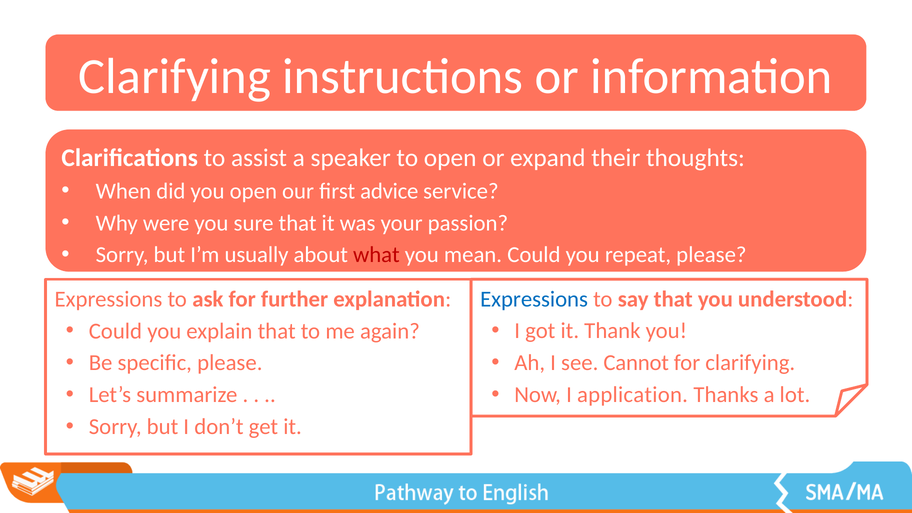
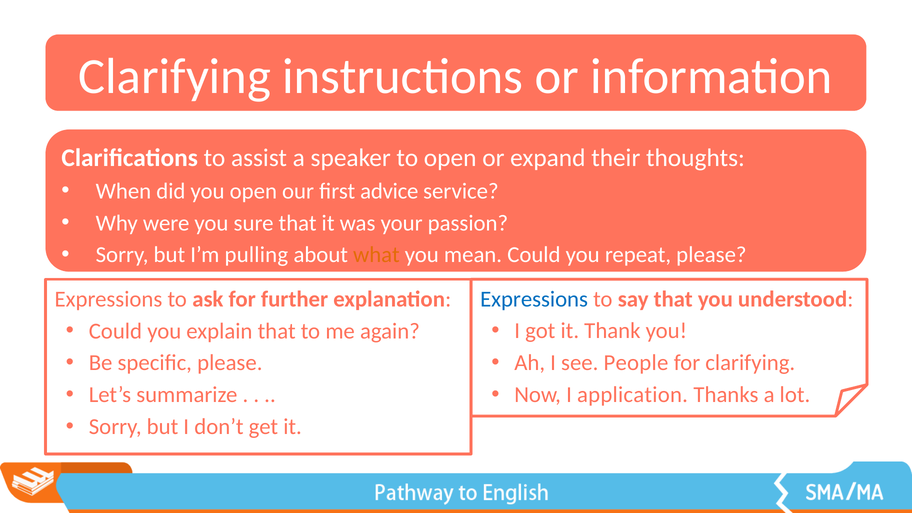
usually: usually -> pulling (256, 255)
what colour: red -> orange (376, 255)
Cannot: Cannot -> People (636, 363)
